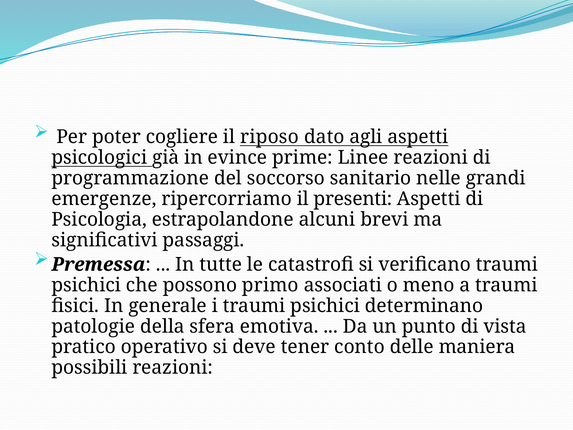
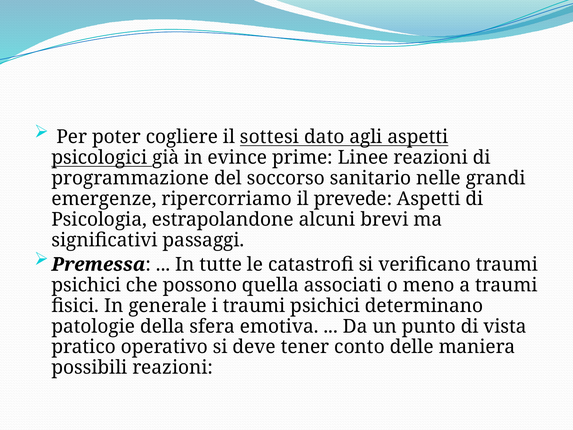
riposo: riposo -> sottesi (270, 137)
presenti: presenti -> prevede (353, 199)
primo: primo -> quella (270, 285)
